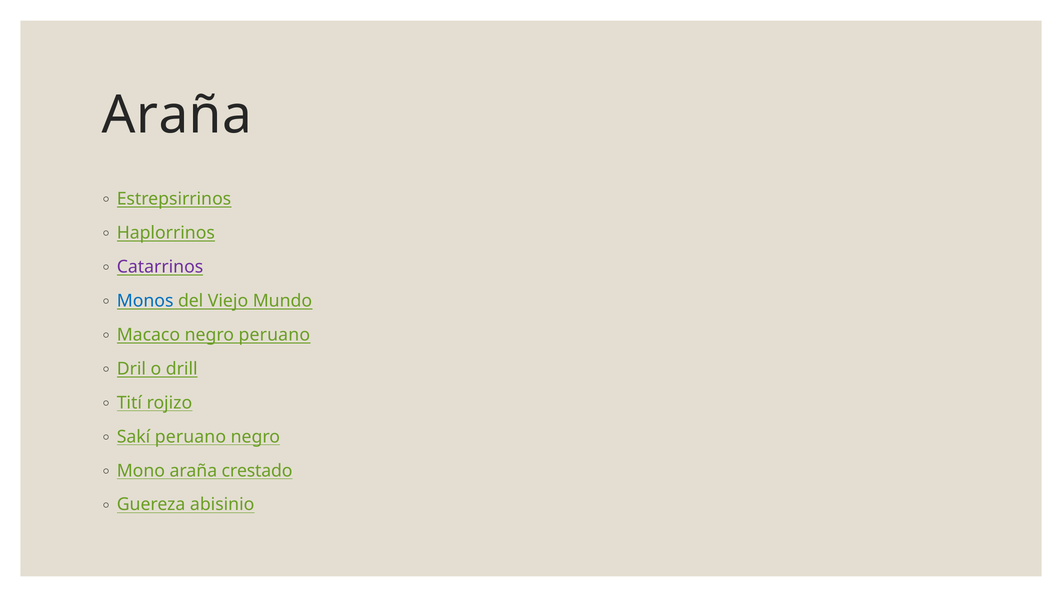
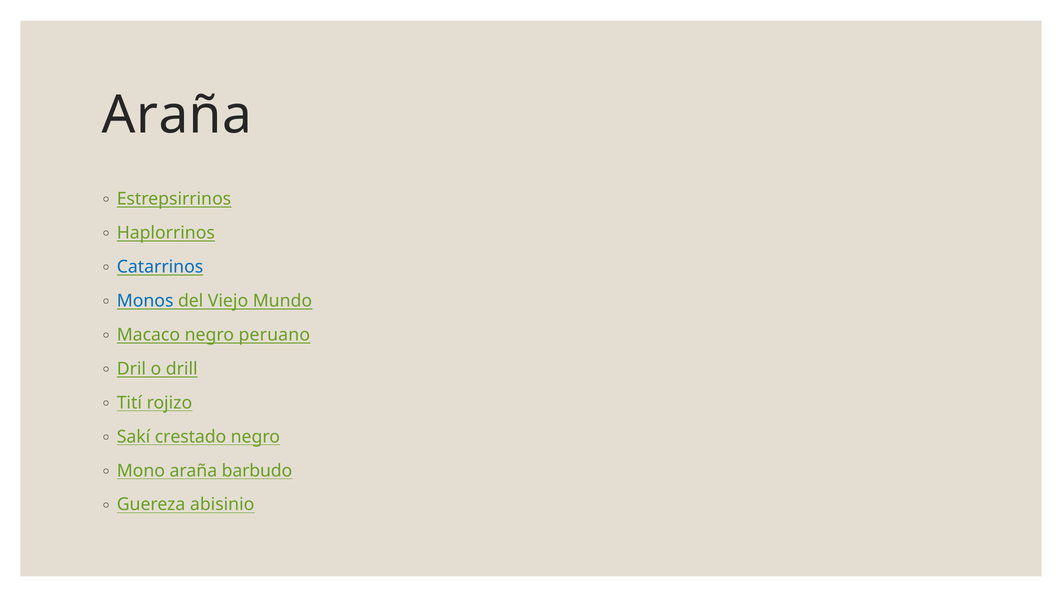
Catarrinos colour: purple -> blue (160, 267)
Sakí peruano: peruano -> crestado (191, 437)
crestado: crestado -> barbudo (257, 471)
